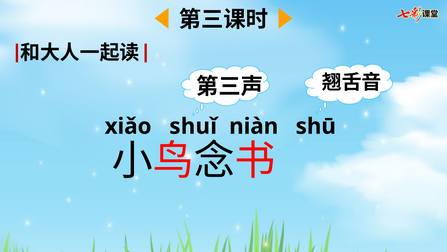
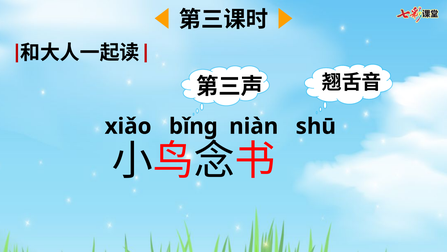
shuǐ: shuǐ -> bǐng (193, 126)
